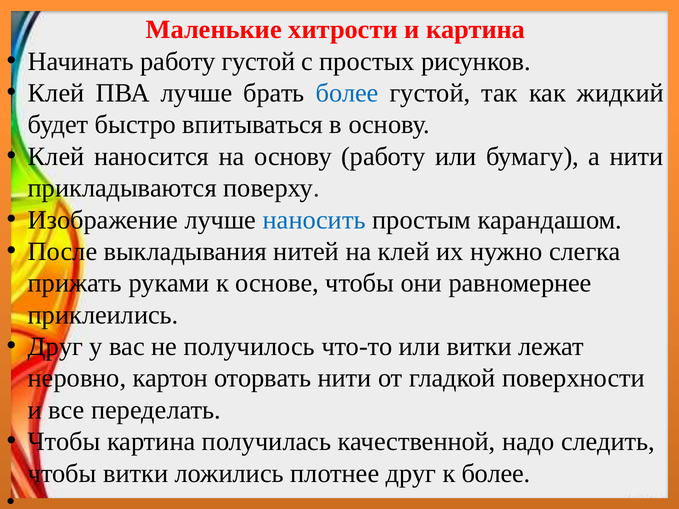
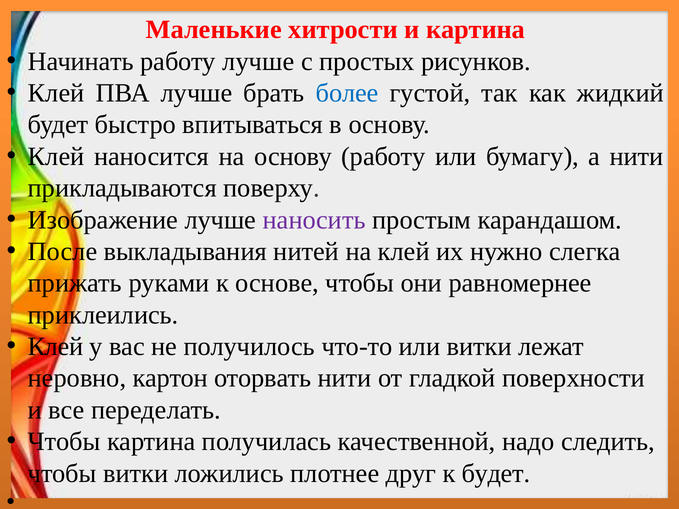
работу густой: густой -> лучше (258, 61)
наносить colour: blue -> purple (314, 220)
Друг: Друг -> Клей (56, 347)
к более: более -> будет (496, 474)
